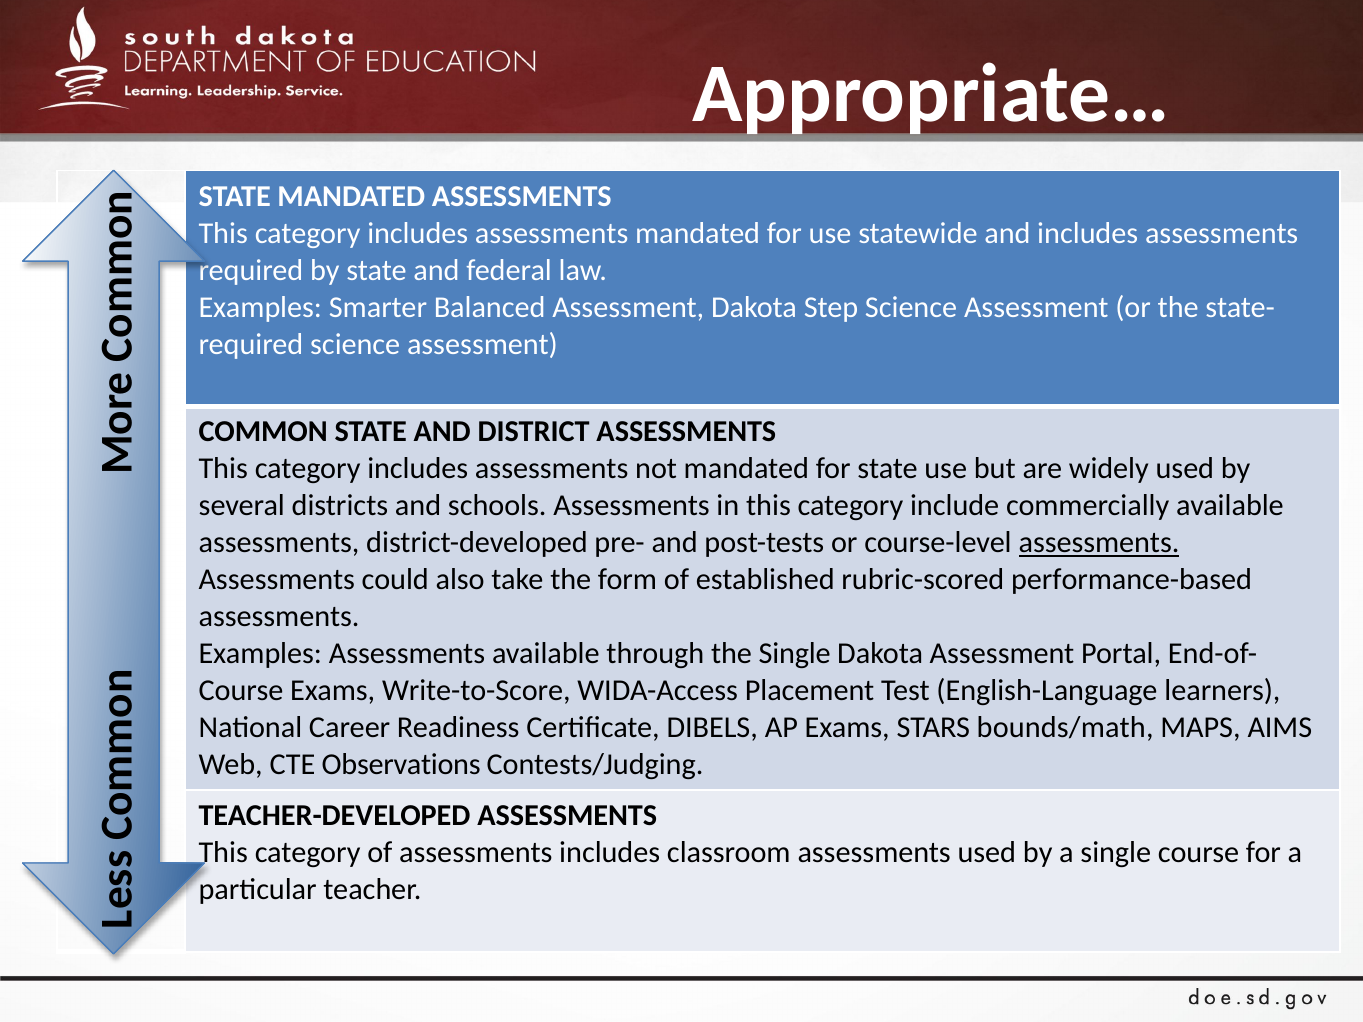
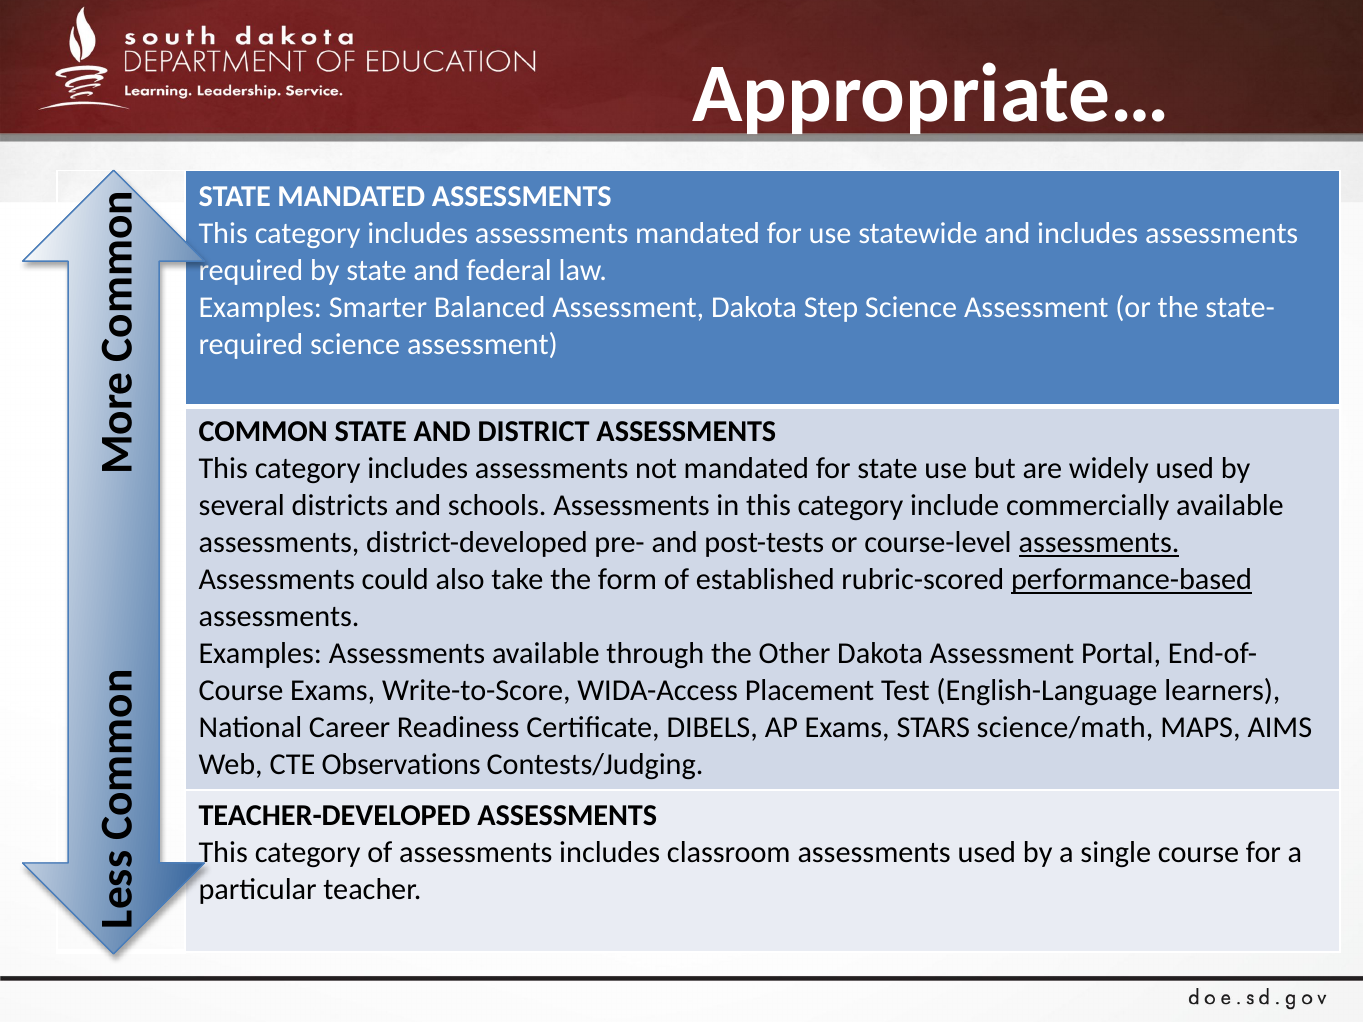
performance-based underline: none -> present (1132, 580)
the Single: Single -> Other (795, 654)
bounds/math: bounds/math -> science/math (1065, 728)
